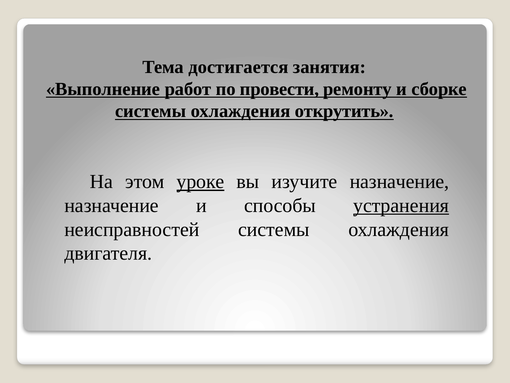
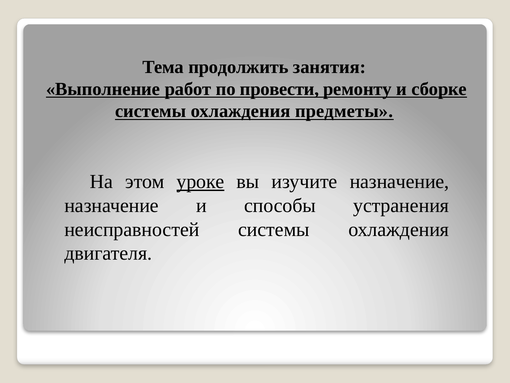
достигается: достигается -> продолжить (238, 67)
открутить: открутить -> предметы (344, 111)
устранения underline: present -> none (401, 205)
